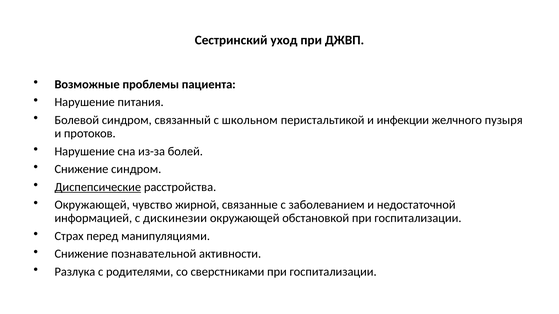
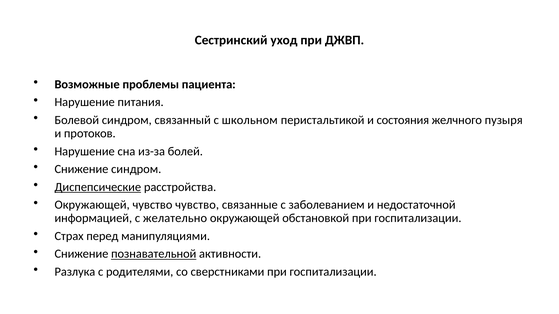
инфекции: инфекции -> состояния (403, 120)
чувство жирной: жирной -> чувство (197, 205)
дискинезии: дискинезии -> желательно (175, 219)
познавательной underline: none -> present (154, 254)
